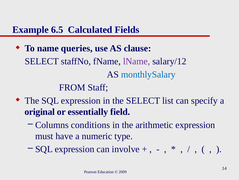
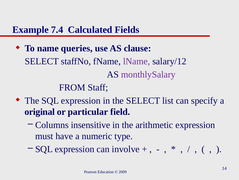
6.5: 6.5 -> 7.4 (57, 30)
monthlySalary colour: blue -> purple (148, 74)
essentially: essentially -> particular (88, 111)
conditions: conditions -> insensitive (91, 124)
